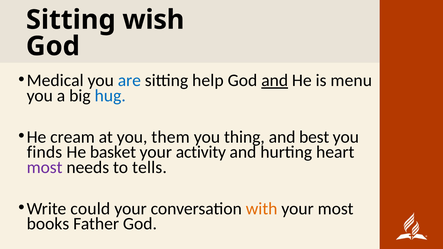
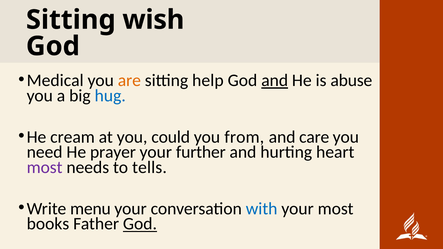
are colour: blue -> orange (129, 81)
menu: menu -> abuse (351, 81)
them: them -> could (171, 137)
thing: thing -> from (244, 137)
best: best -> care (314, 137)
finds: finds -> need (45, 152)
basket: basket -> prayer (113, 152)
activity: activity -> further (201, 152)
could: could -> menu (90, 209)
with colour: orange -> blue (262, 209)
God underline: none -> present (140, 224)
